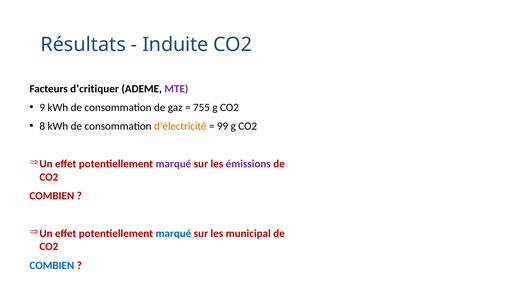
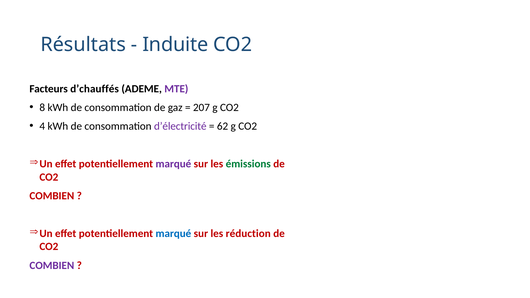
d’critiquer: d’critiquer -> d’chauffés (95, 89)
9: 9 -> 8 (42, 108)
755: 755 -> 207 (201, 108)
8: 8 -> 4 (42, 126)
d’électricité colour: orange -> purple (180, 126)
99: 99 -> 62 (223, 126)
émissions colour: purple -> green (248, 164)
municipal: municipal -> réduction (248, 233)
COMBIEN colour: blue -> purple (52, 265)
